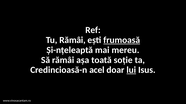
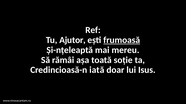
Tu Rămâi: Rămâi -> Ajutor (72, 40)
acel: acel -> iată (97, 70)
lui underline: present -> none (131, 70)
